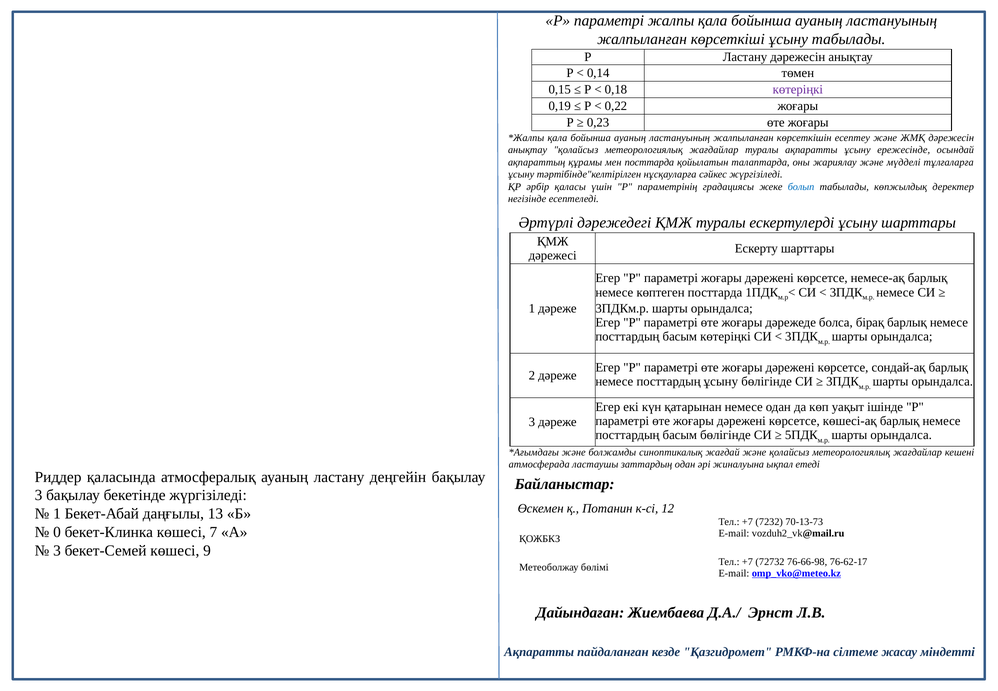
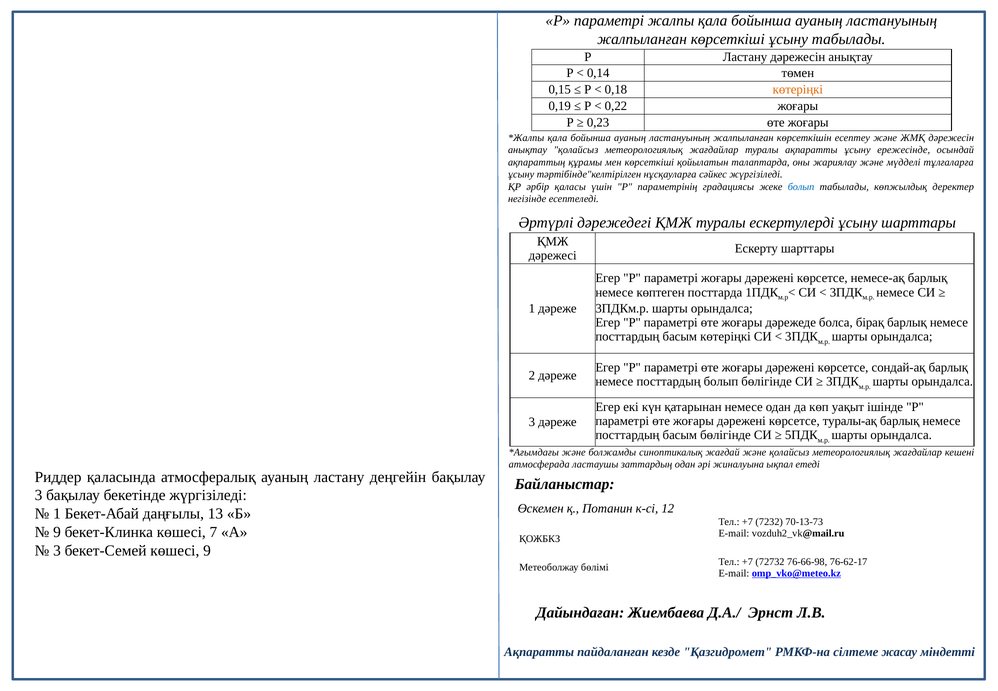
көтеріңкі colour: purple -> orange (798, 90)
мен посттарда: посттарда -> көрсеткіші (649, 162)
посттардың ұсыну: ұсыну -> болып (721, 382)
көшесі-ақ: көшесі-ақ -> туралы-ақ (850, 421)
0: 0 -> 9 (57, 532)
